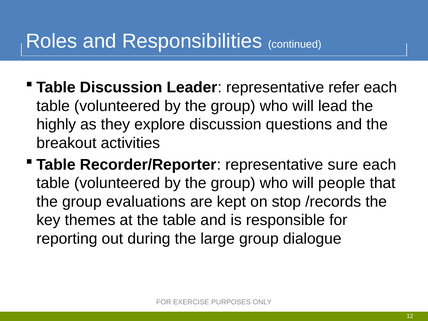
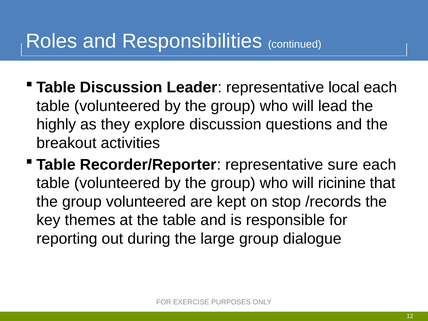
refer: refer -> local (344, 87)
people: people -> ricinine (342, 183)
group evaluations: evaluations -> volunteered (146, 202)
